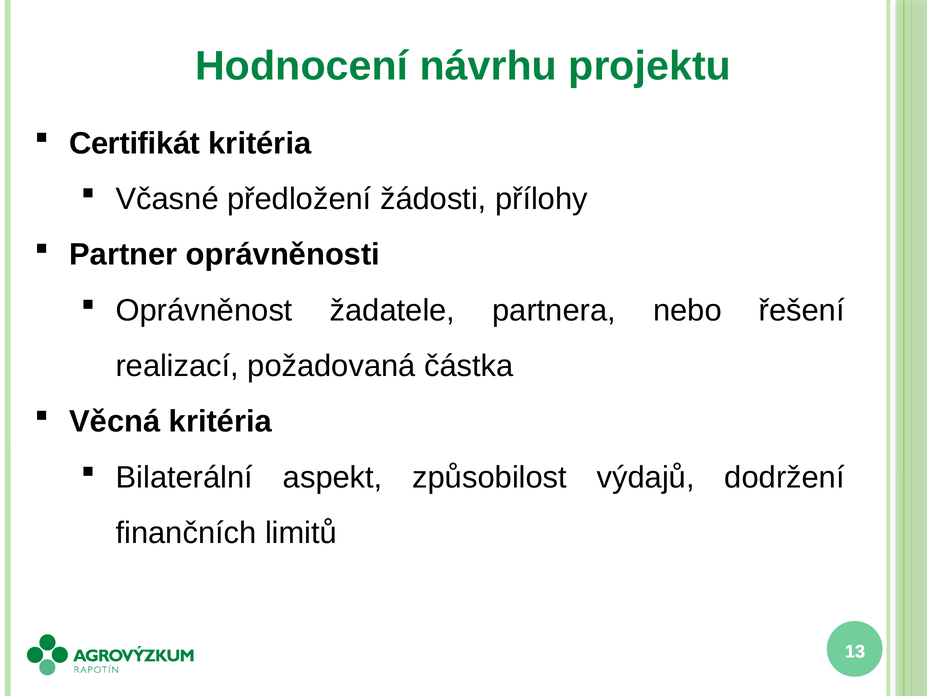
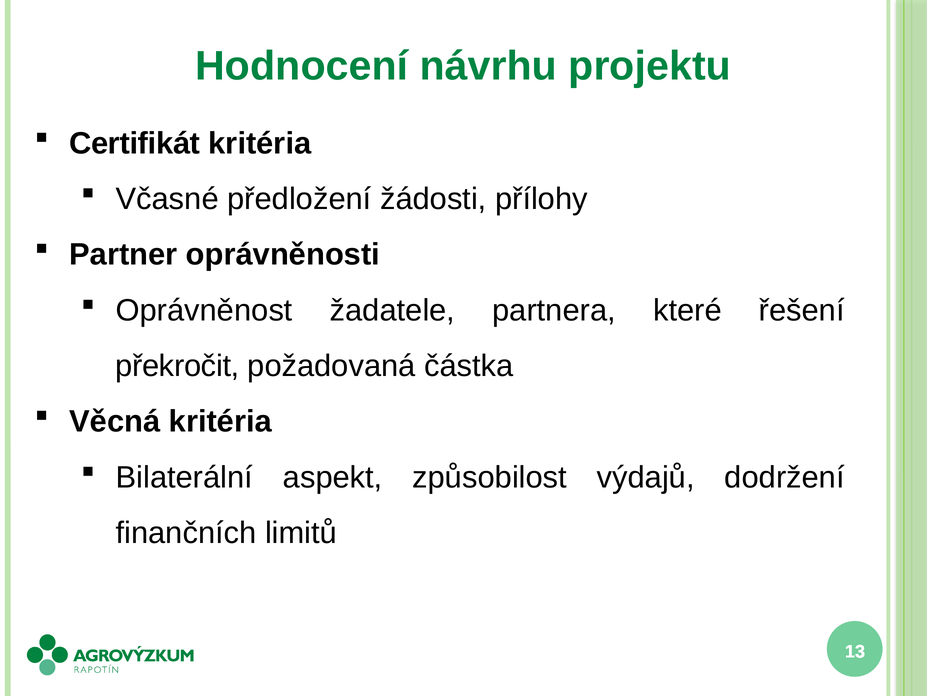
nebo: nebo -> které (687, 310)
realizací: realizací -> překročit (177, 366)
